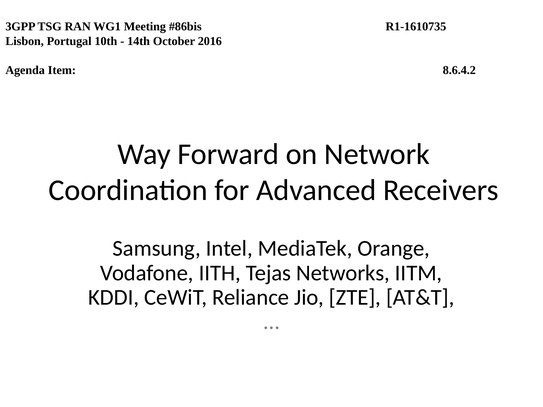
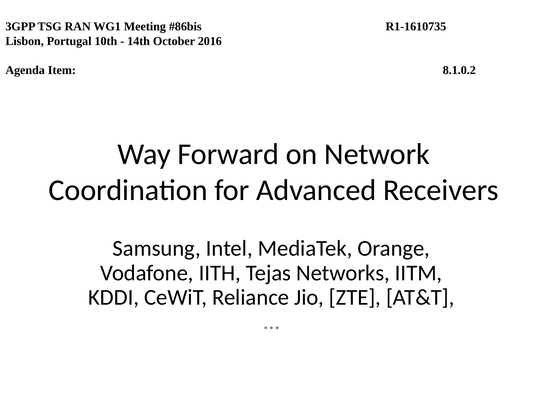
8.6.4.2: 8.6.4.2 -> 8.1.0.2 (459, 70)
